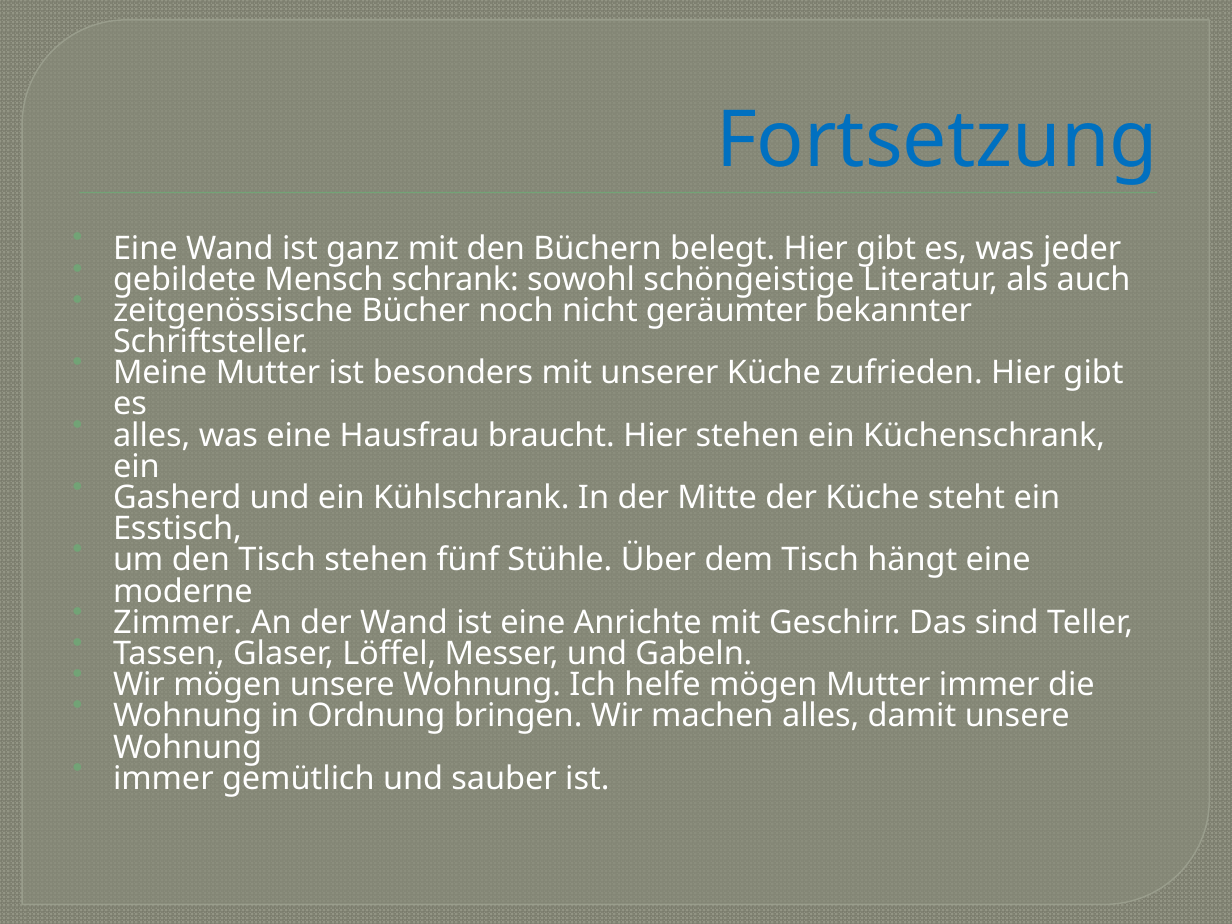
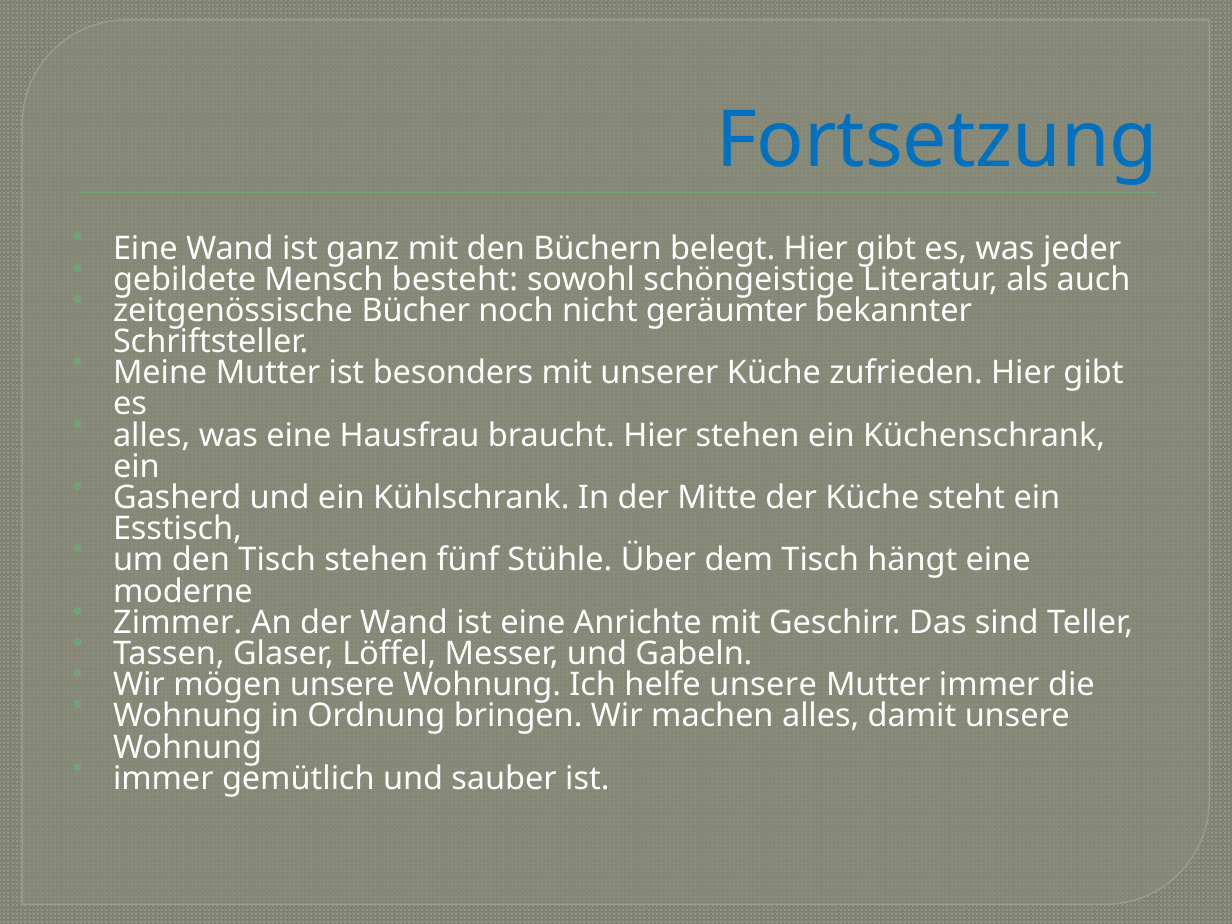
schrank: schrank -> besteht (455, 280)
helfe mögen: mögen -> unsere (763, 685)
